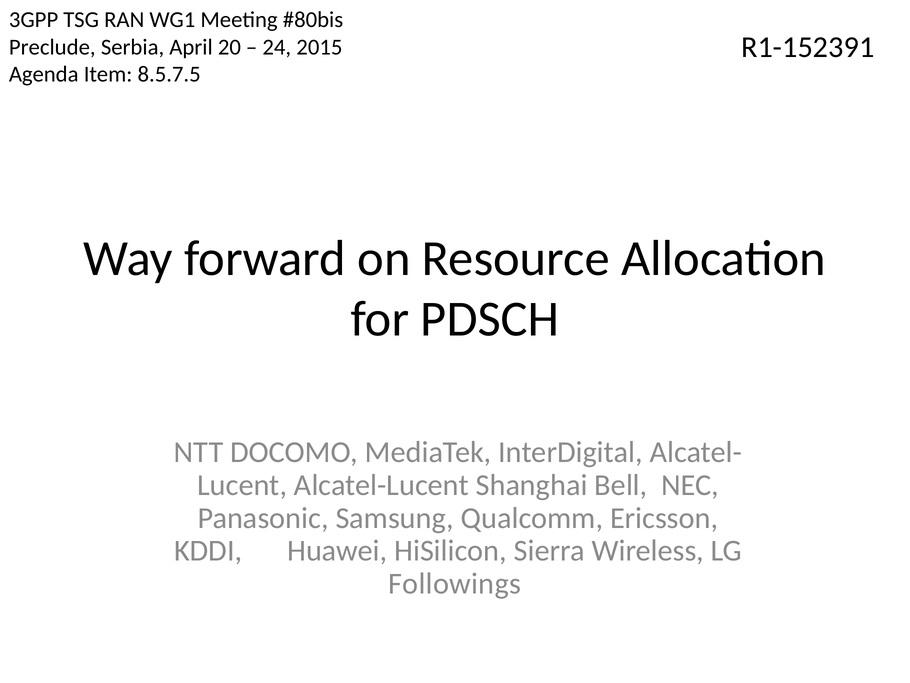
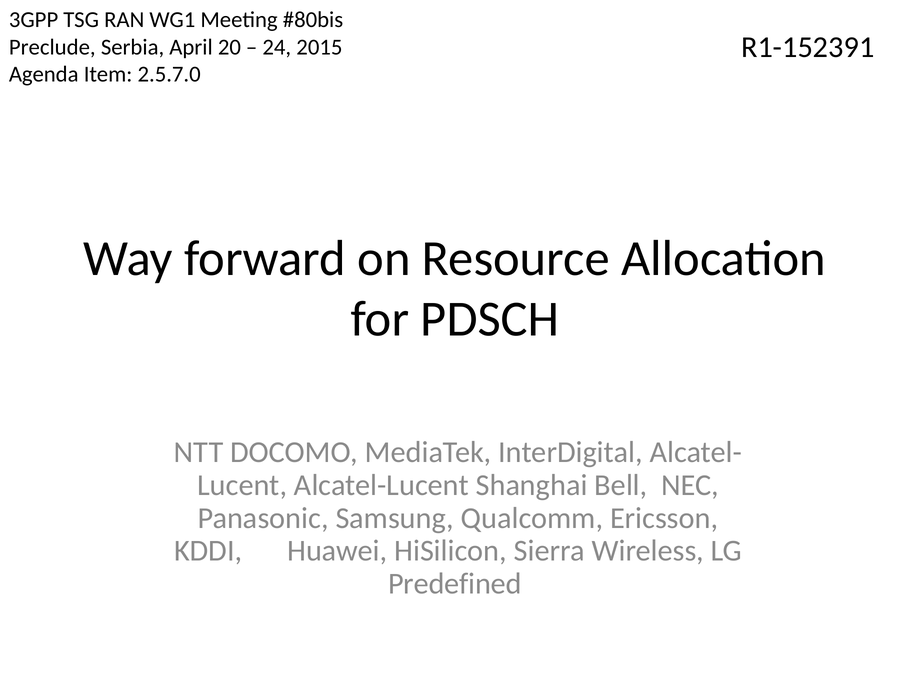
8.5.7.5: 8.5.7.5 -> 2.5.7.0 (169, 74)
Followings: Followings -> Predefined (455, 583)
